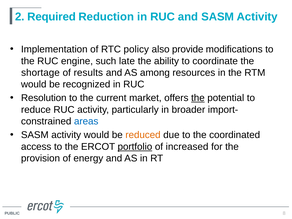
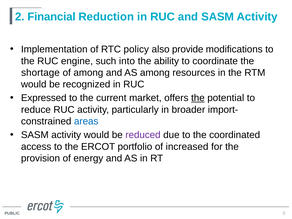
Required: Required -> Financial (52, 17)
late: late -> into (127, 61)
of results: results -> among (88, 73)
Resolution: Resolution -> Expressed (44, 98)
reduced colour: orange -> purple (143, 135)
portfolio underline: present -> none (135, 147)
